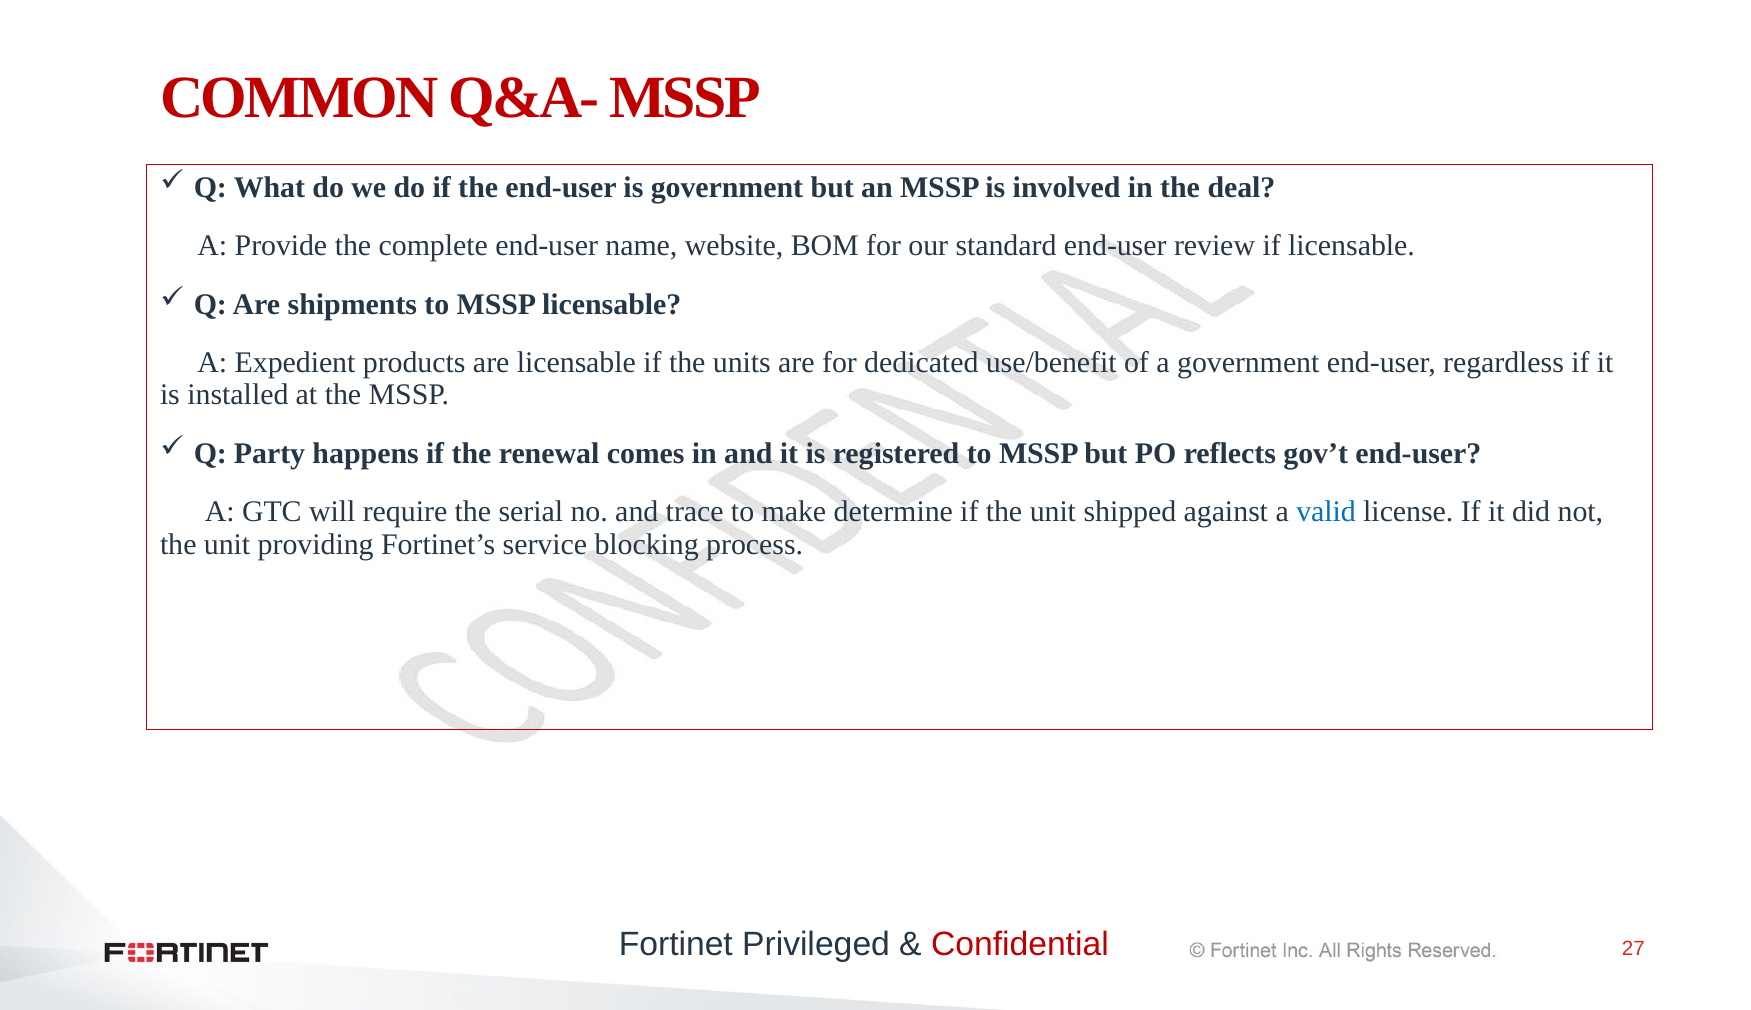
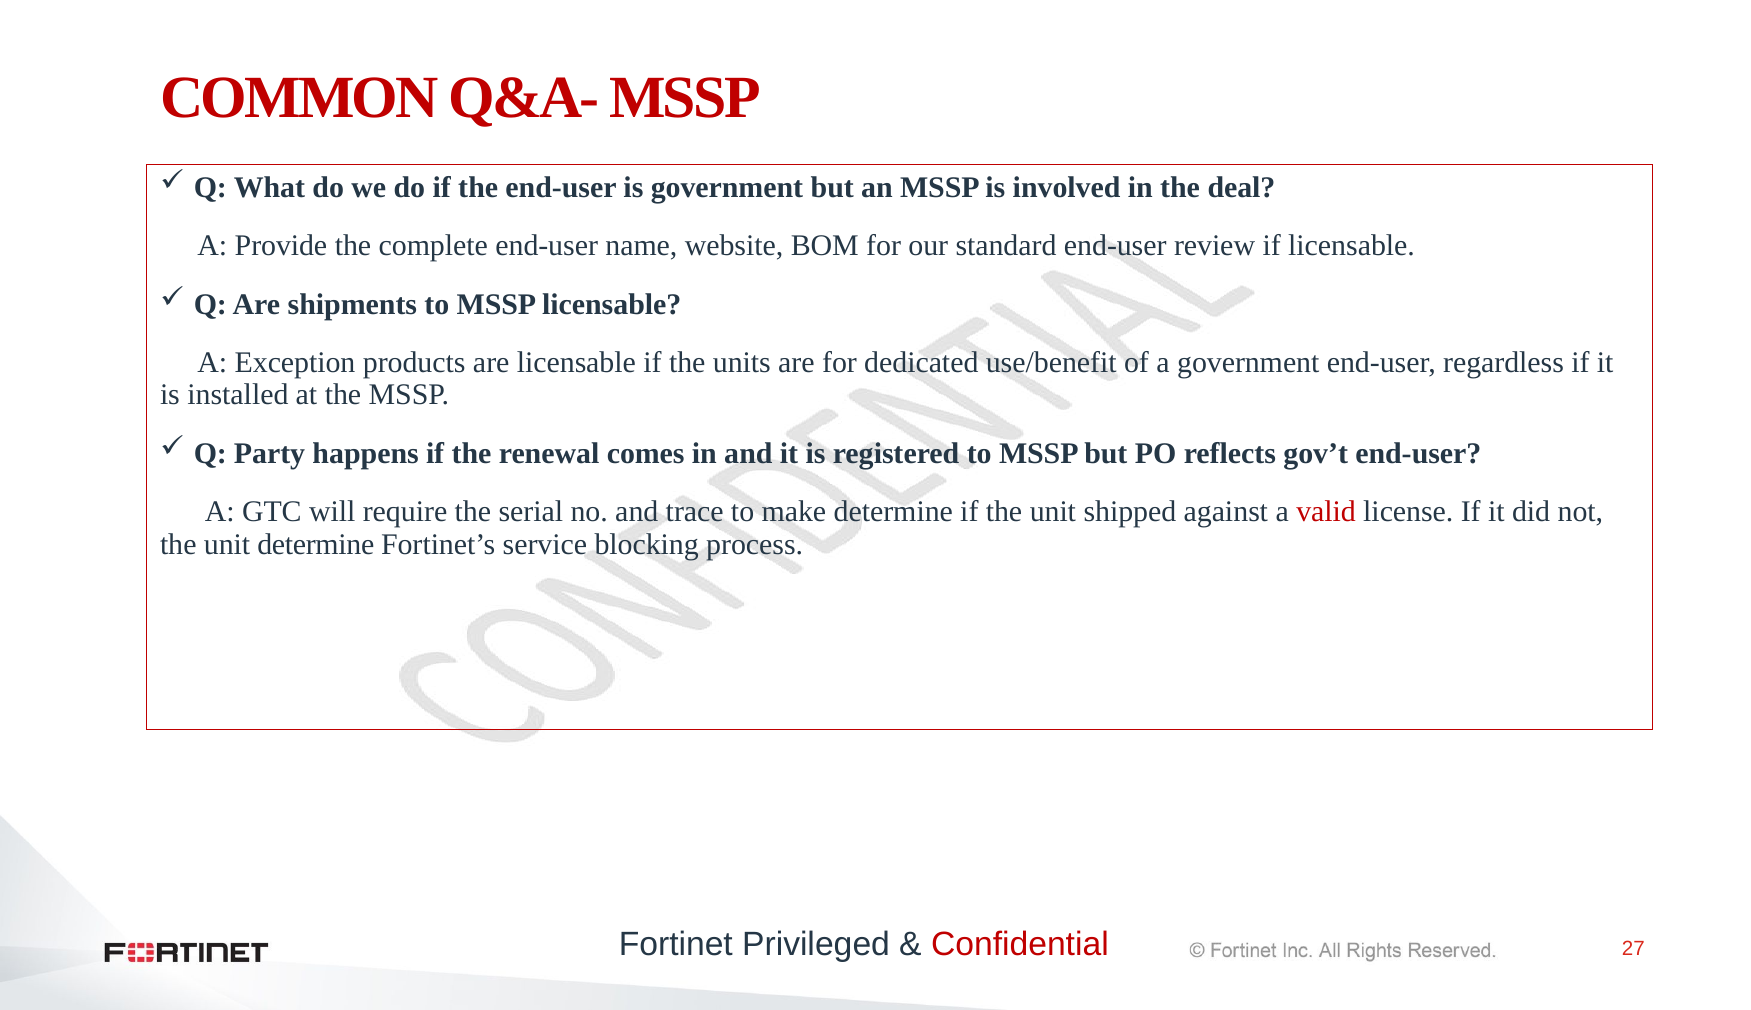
Expedient: Expedient -> Exception (295, 363)
valid colour: blue -> red (1326, 512)
unit providing: providing -> determine (316, 544)
